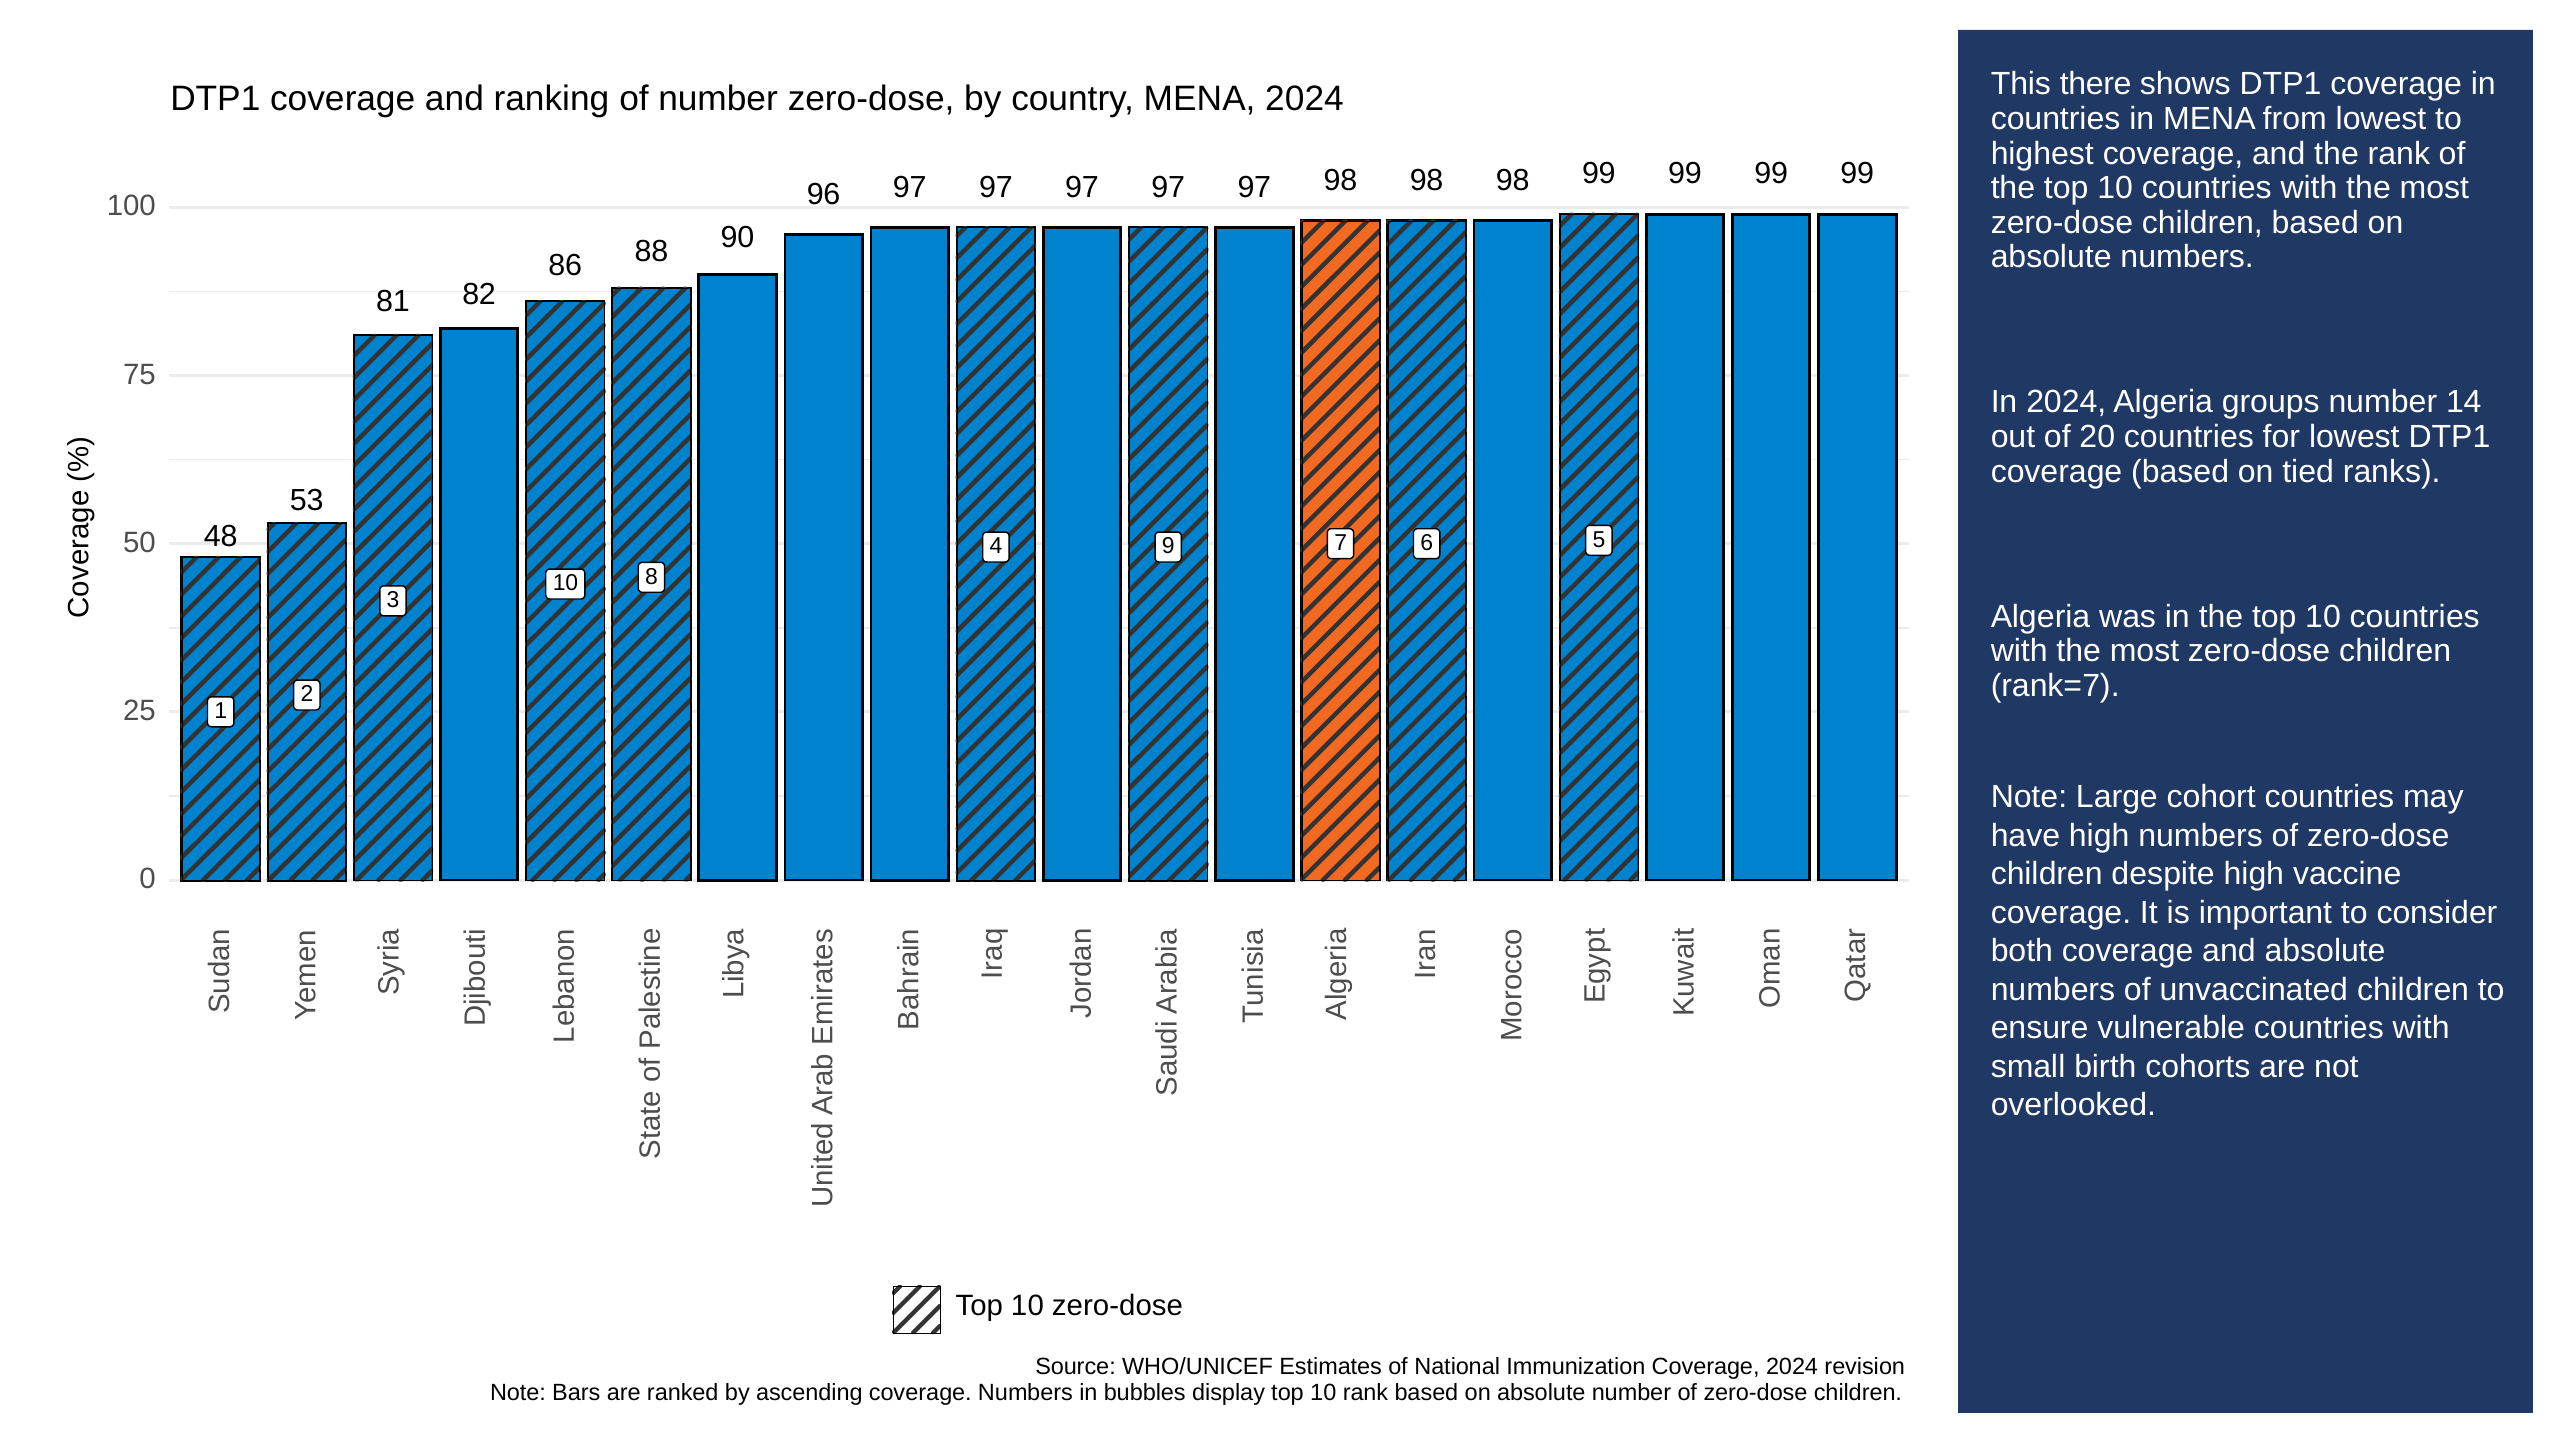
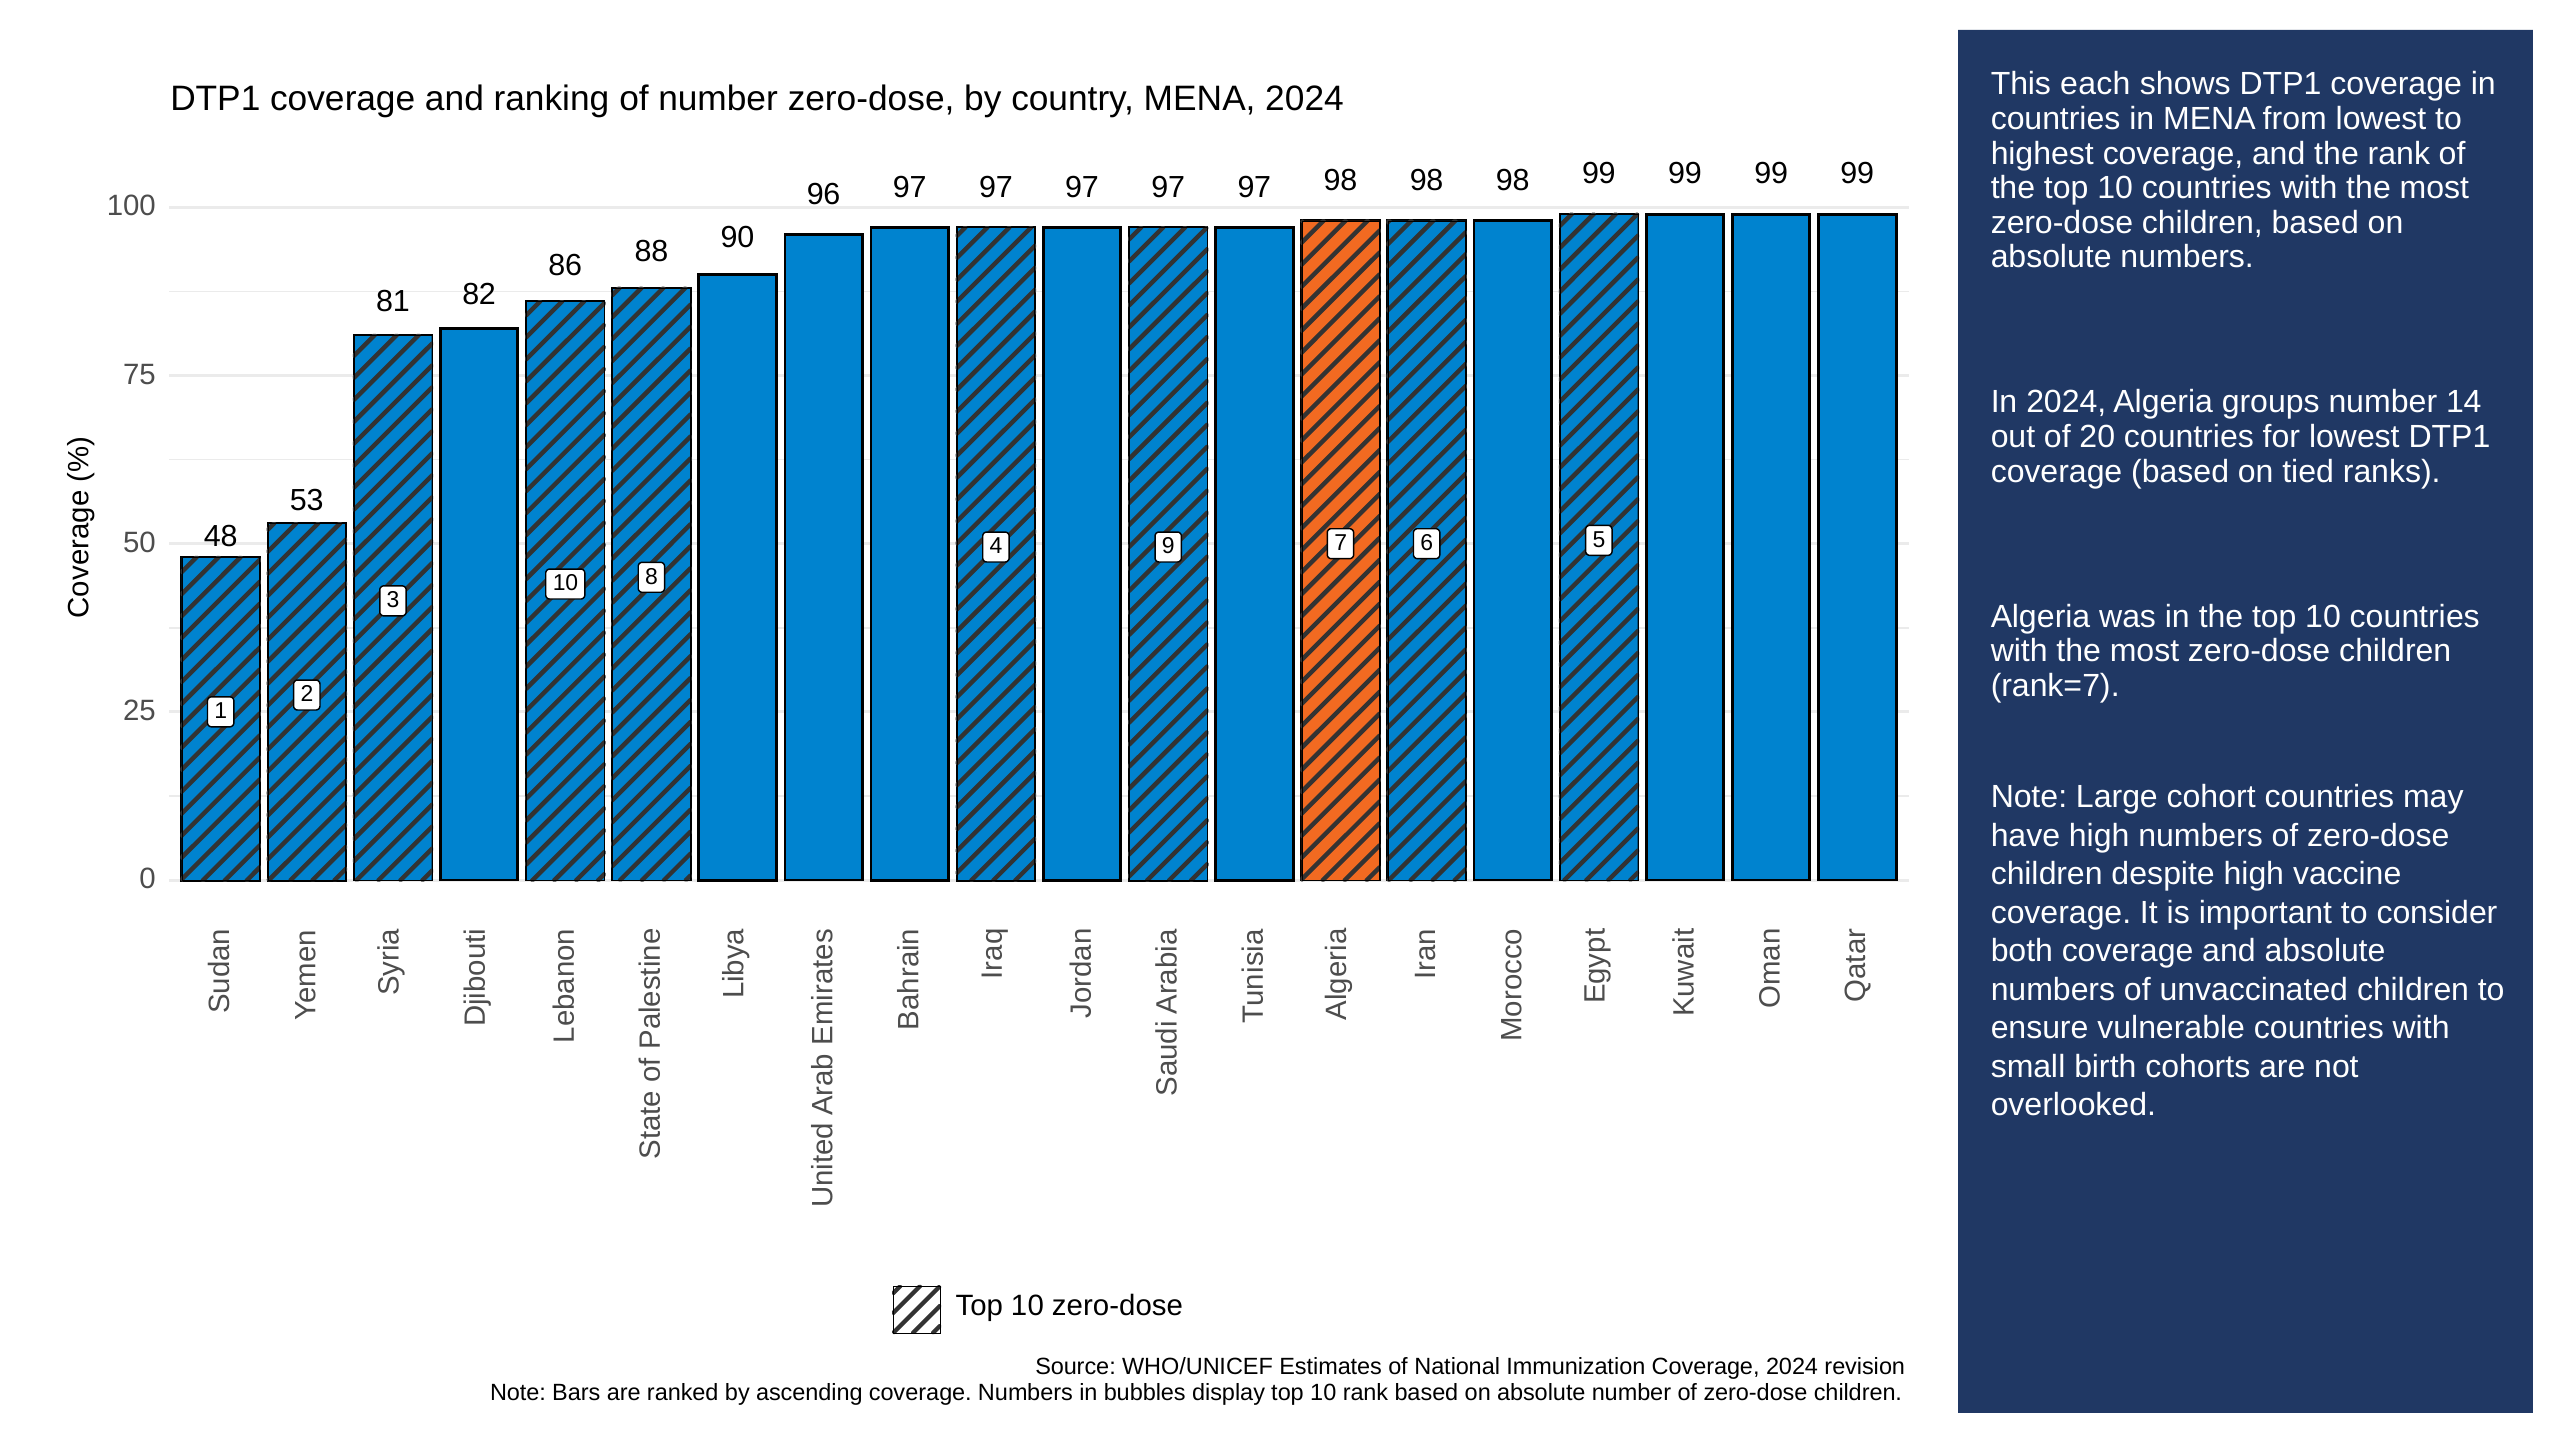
there: there -> each (2095, 84)
